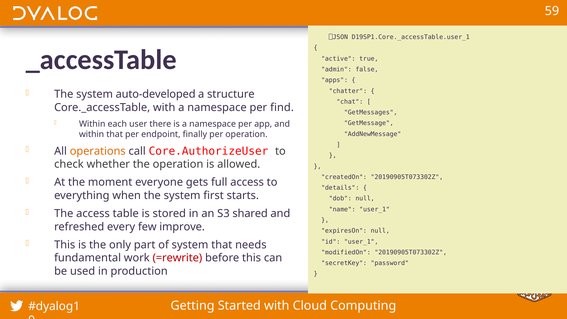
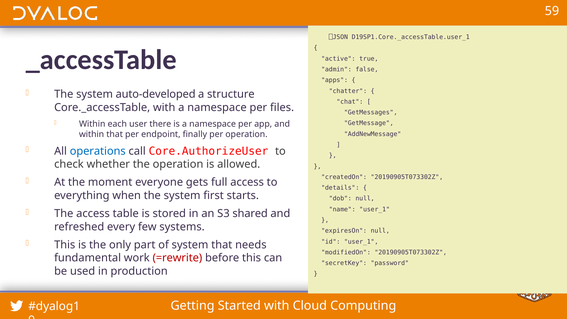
find: find -> files (282, 108)
operations colour: orange -> blue (98, 151)
improve: improve -> systems (182, 227)
